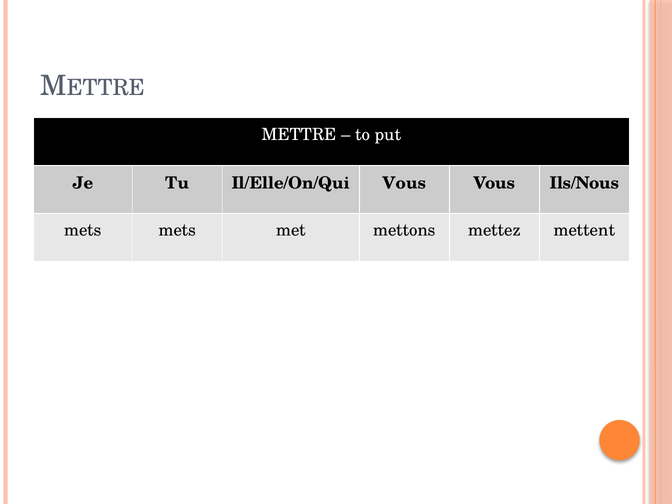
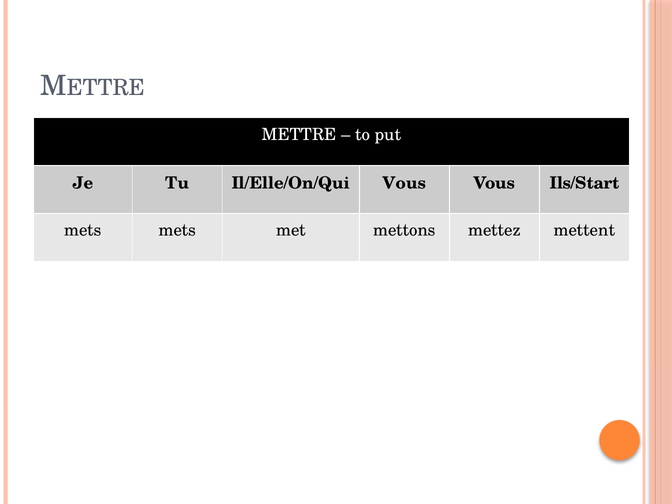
Ils/Nous: Ils/Nous -> Ils/Start (585, 183)
